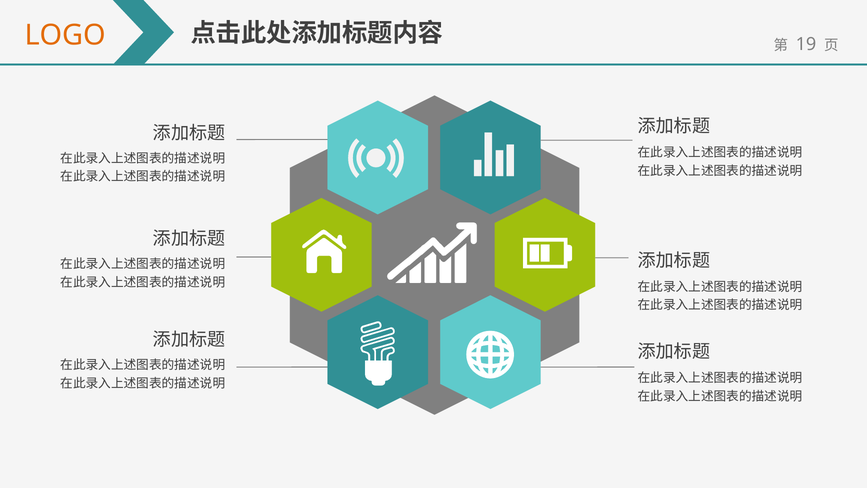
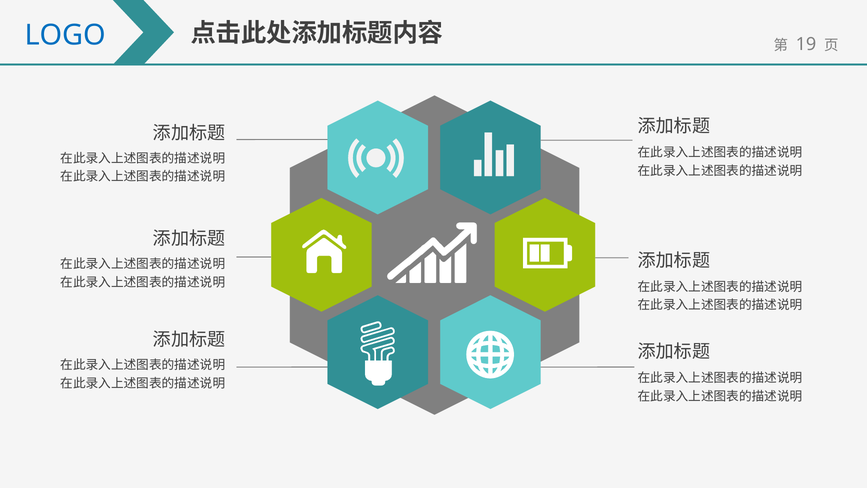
LOGO colour: orange -> blue (65, 35)
